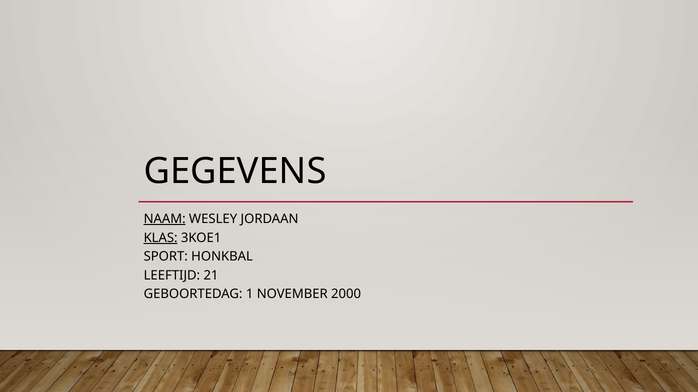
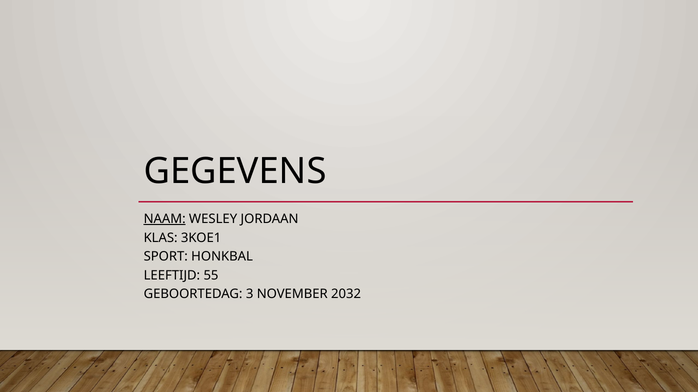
KLAS underline: present -> none (161, 238)
21: 21 -> 55 (211, 276)
1: 1 -> 3 (250, 295)
2000: 2000 -> 2032 (346, 295)
